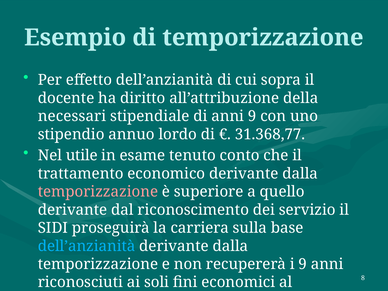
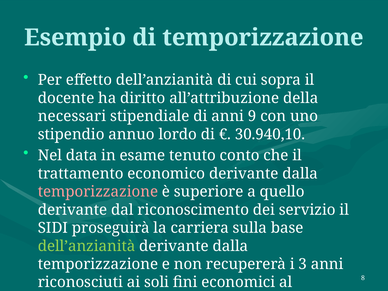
31.368,77: 31.368,77 -> 30.940,10 (270, 134)
Nel utile: utile -> data (82, 155)
dell’anzianità colour: light blue -> light green (87, 246)
i 9: 9 -> 3 (303, 264)
